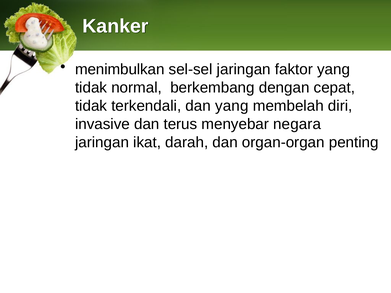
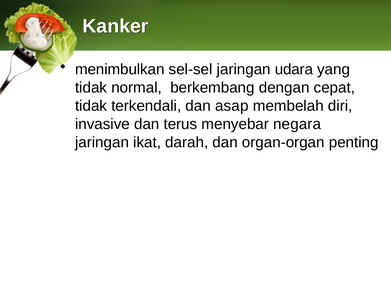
faktor: faktor -> udara (294, 70)
dan yang: yang -> asap (232, 106)
